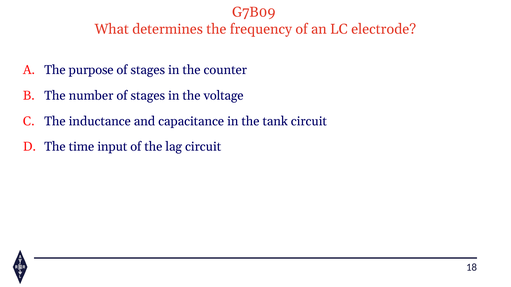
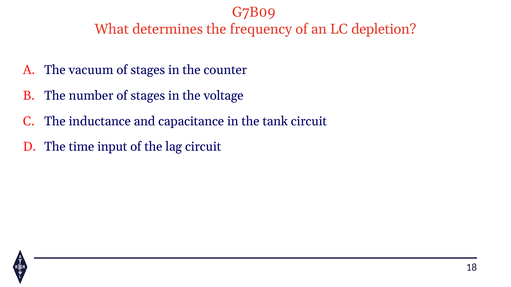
electrode: electrode -> depletion (384, 29)
purpose: purpose -> vacuum (91, 70)
